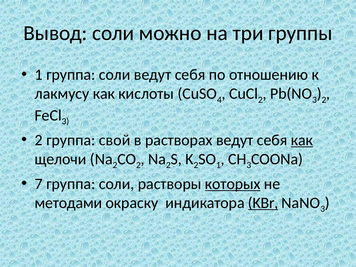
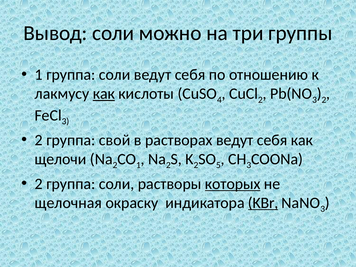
как underline: none -> present (104, 94)
как underline: present -> none (302, 140)
2: 2 -> 1 (138, 165)
1: 1 -> 5 (218, 165)
7: 7 -> 2 (39, 184)
методами: методами -> щелочная (68, 203)
